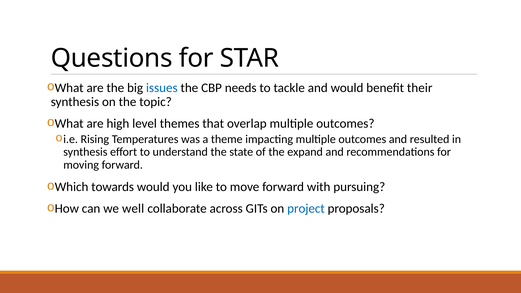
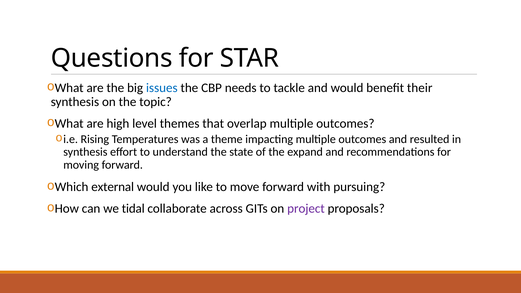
towards: towards -> external (113, 187)
well: well -> tidal (133, 209)
project colour: blue -> purple (306, 209)
